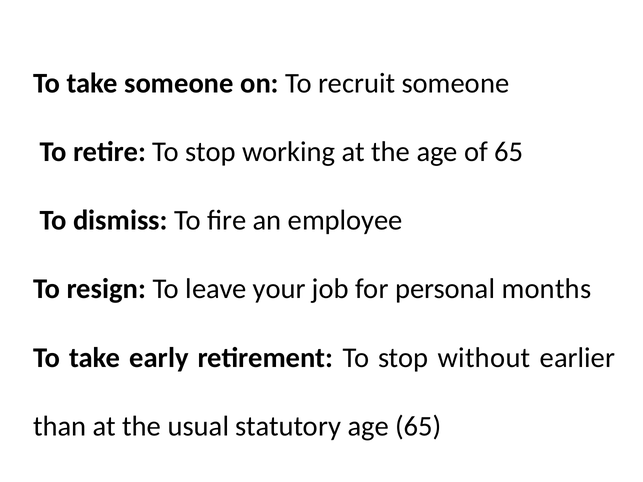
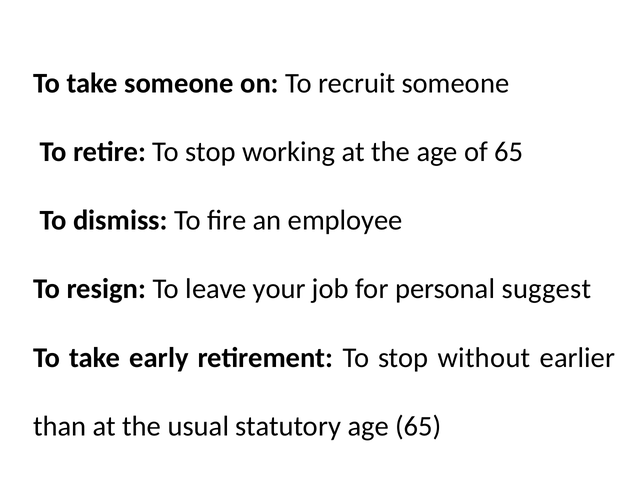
months: months -> suggest (546, 289)
